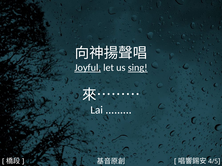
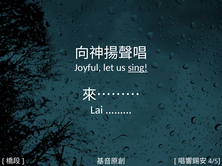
Joyful underline: present -> none (88, 68)
